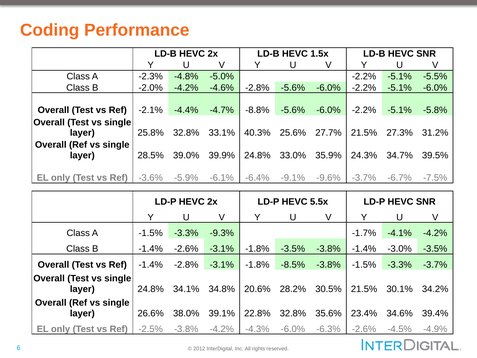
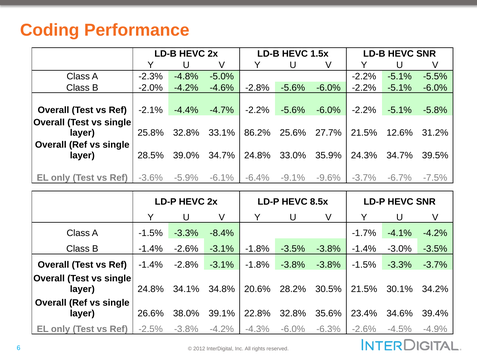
-4.7% -8.8%: -8.8% -> -2.2% (257, 110)
40.3%: 40.3% -> 86.2% (257, 133)
27.3%: 27.3% -> 12.6% (400, 133)
39.0% 39.9%: 39.9% -> 34.7% (222, 155)
5.5x: 5.5x -> 8.5x (319, 201)
-9.3%: -9.3% -> -8.4% (222, 233)
-1.8% -8.5%: -8.5% -> -3.8% (293, 264)
